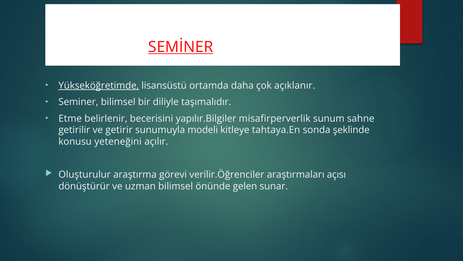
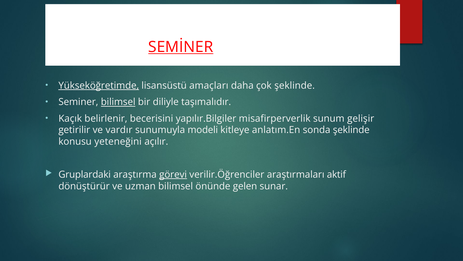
ortamda: ortamda -> amaçları (209, 85)
çok açıklanır: açıklanır -> şeklinde (295, 85)
bilimsel underline: none -> present (118, 102)
Etme: Etme -> Kaçık (70, 118)
sahne: sahne -> gelişir (361, 118)
getirir: getirir -> vardır (119, 130)
tahtaya.En: tahtaya.En -> anlatım.En (276, 130)
Oluşturulur: Oluşturulur -> Gruplardaki (85, 174)
görevi underline: none -> present (173, 174)
açısı: açısı -> aktif (336, 174)
